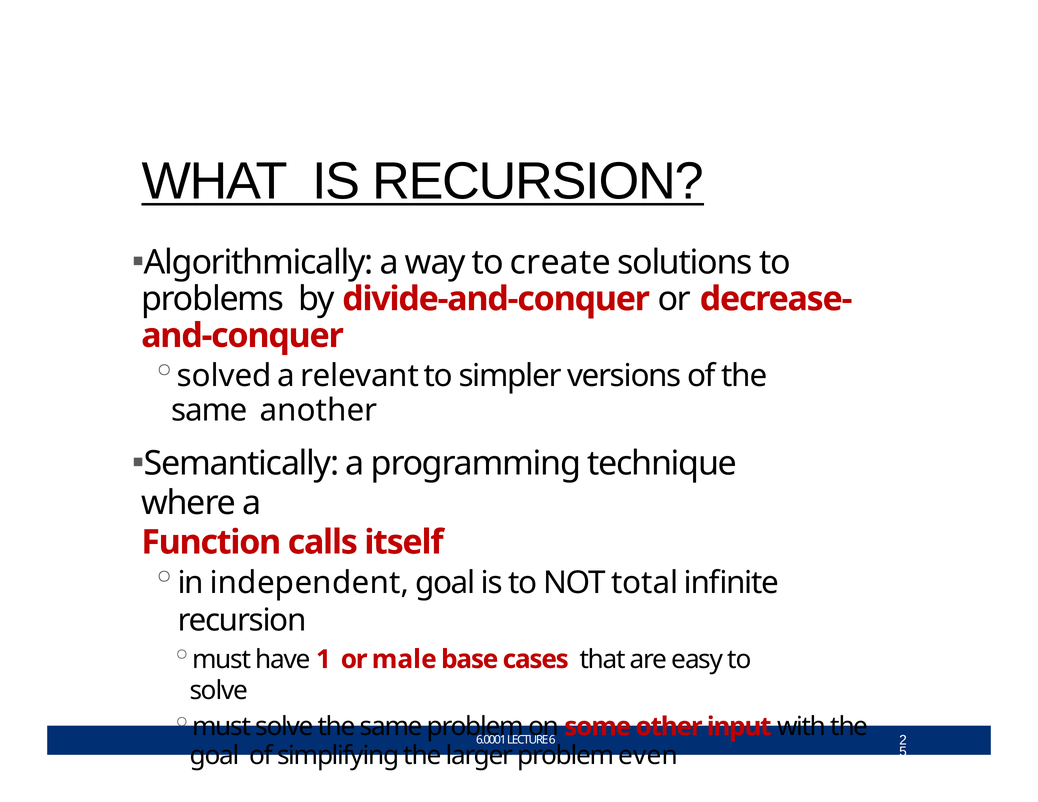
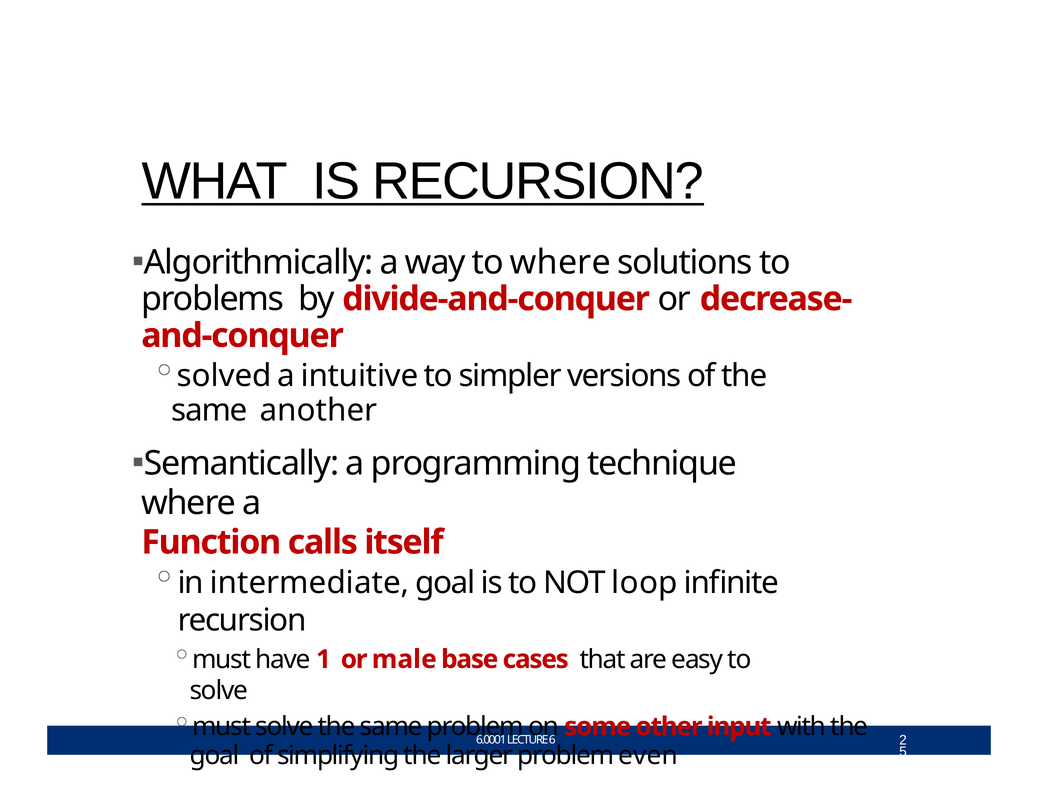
to create: create -> where (560, 262)
relevant: relevant -> intuitive (360, 376)
independent: independent -> intermediate (309, 583)
total: total -> loop (645, 583)
